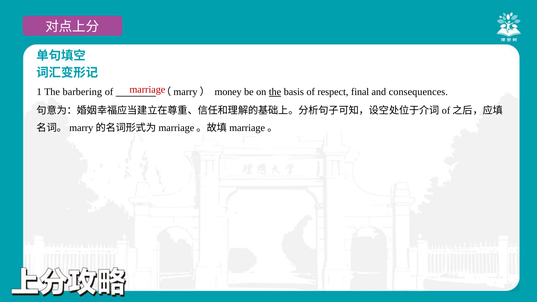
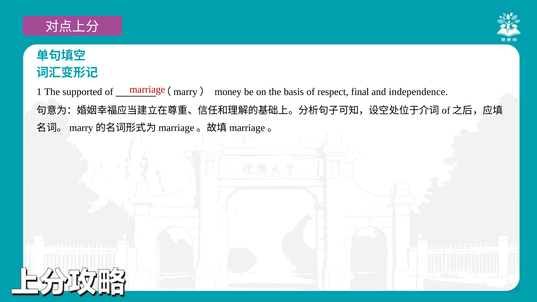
barbering: barbering -> supported (82, 92)
the underline: present -> none (275, 92)
consequences: consequences -> independence (418, 92)
